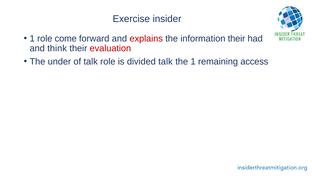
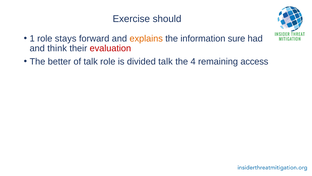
insider: insider -> should (167, 19)
come: come -> stays (66, 38)
explains colour: red -> orange (146, 38)
information their: their -> sure (237, 38)
under: under -> better (59, 61)
the 1: 1 -> 4 (193, 61)
